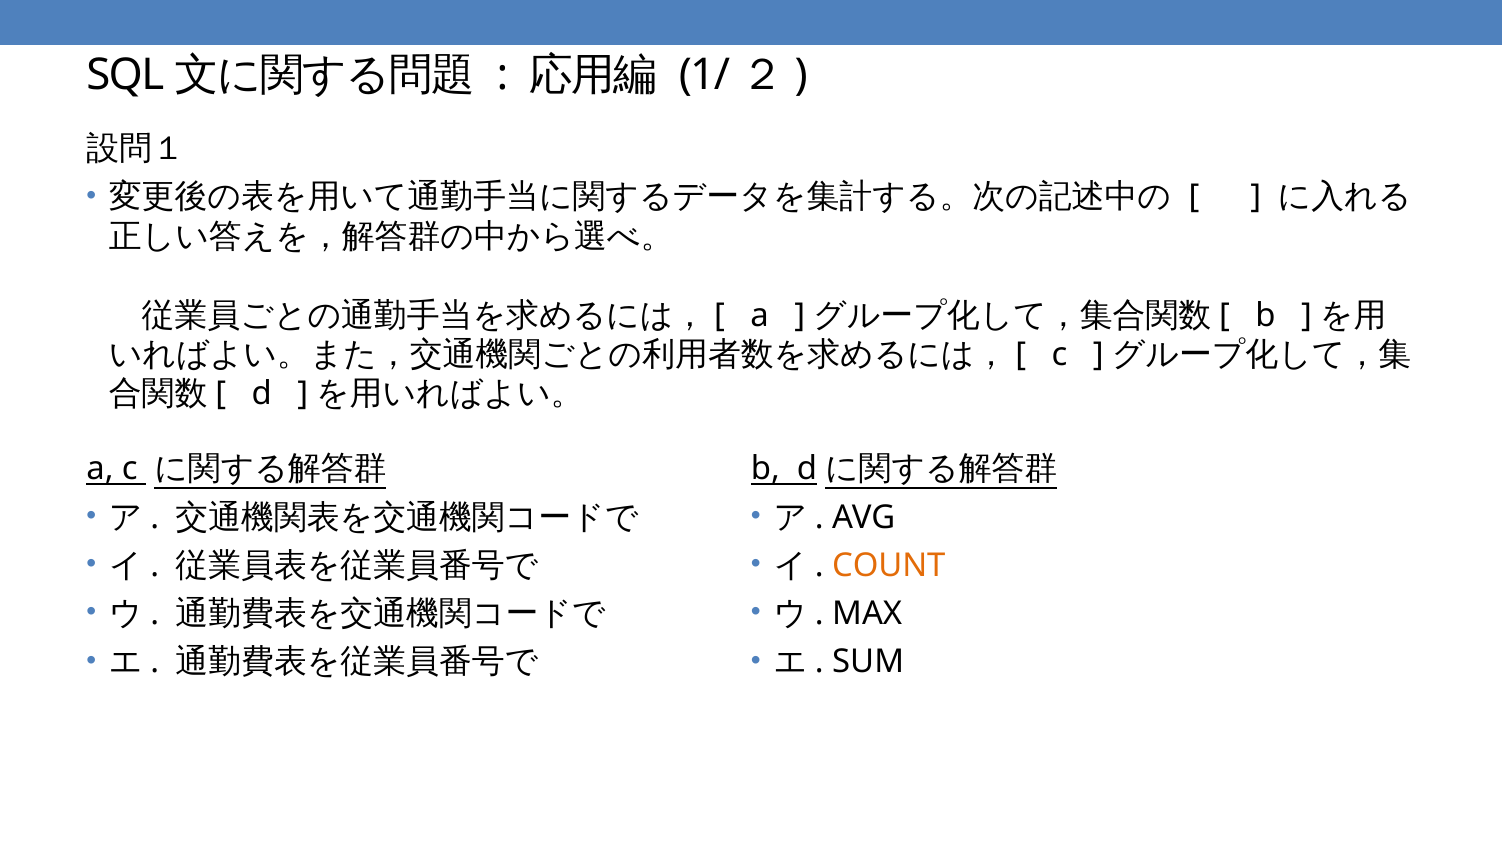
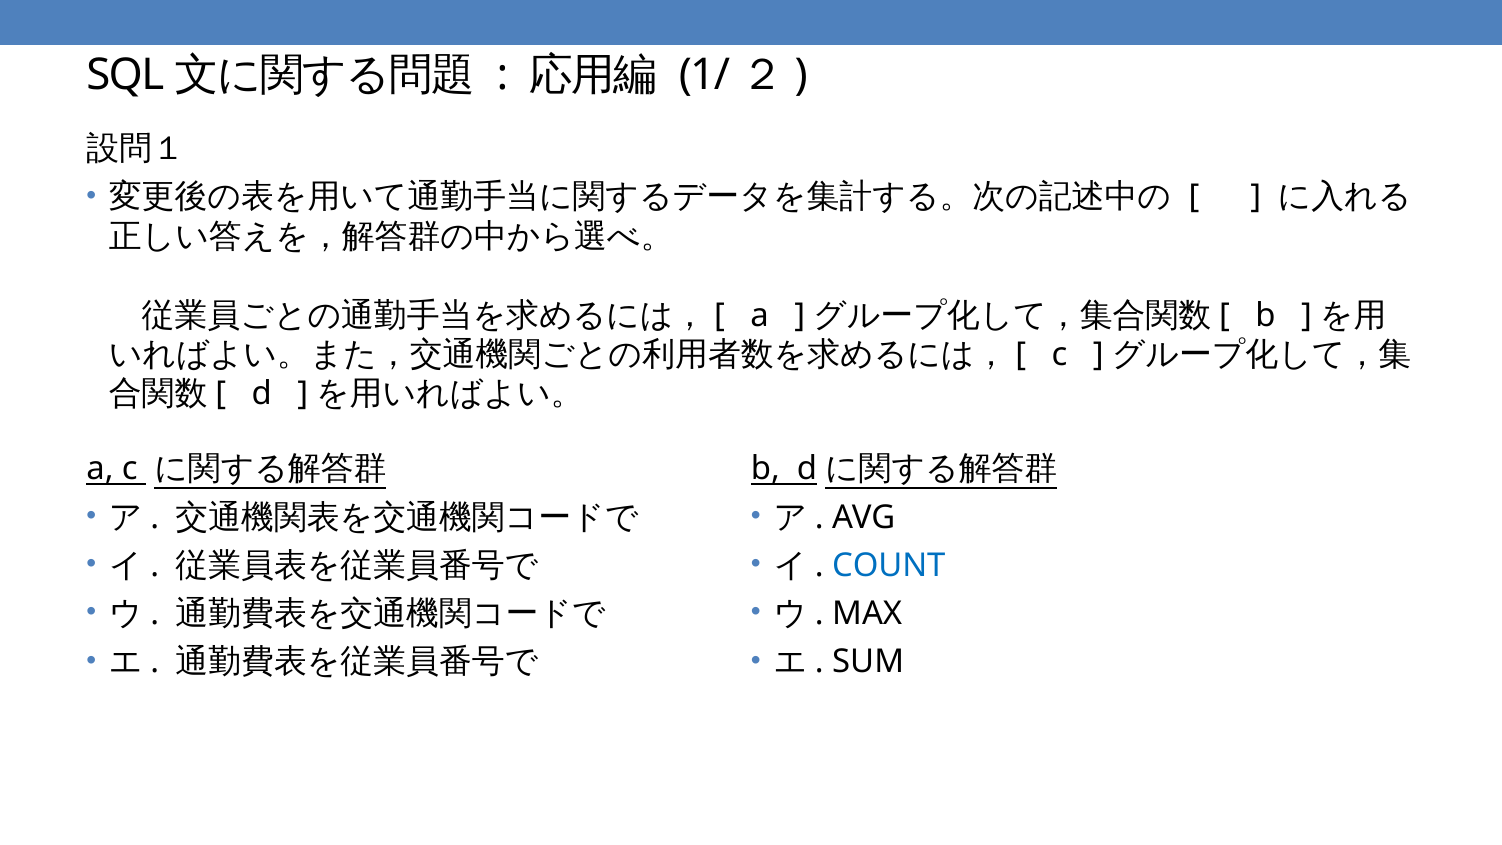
COUNT colour: orange -> blue (889, 565)
